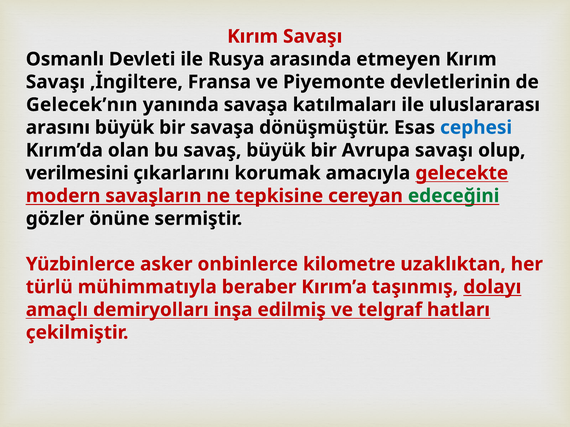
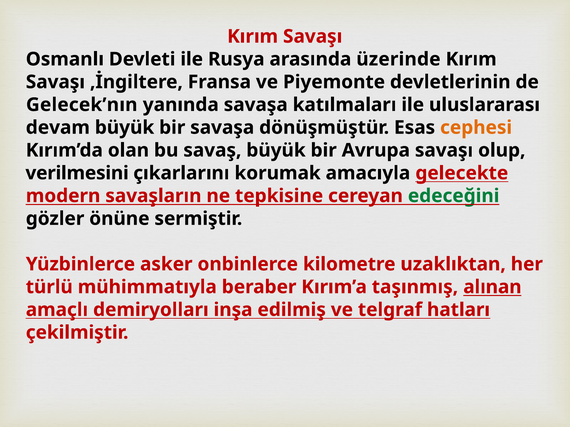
etmeyen: etmeyen -> üzerinde (398, 59)
arasını: arasını -> devam (58, 128)
cephesi colour: blue -> orange (476, 128)
dolayı: dolayı -> alınan (492, 287)
